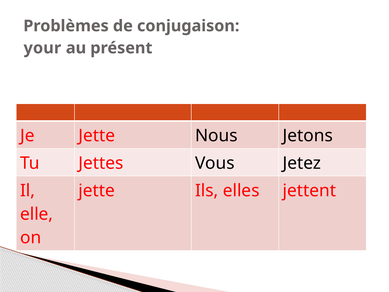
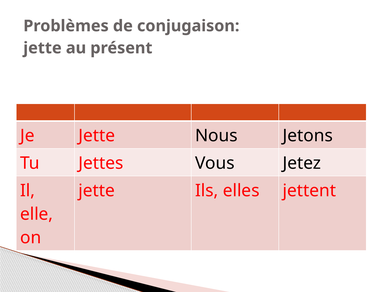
your: your -> jette (42, 48)
